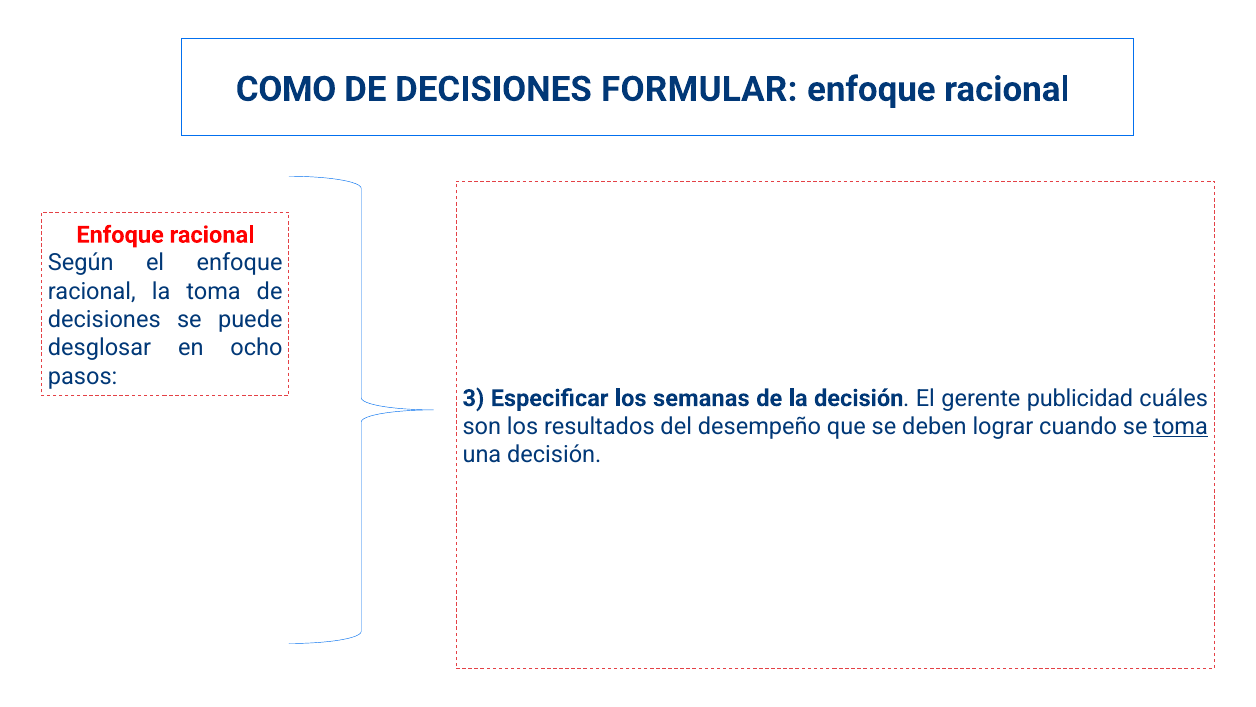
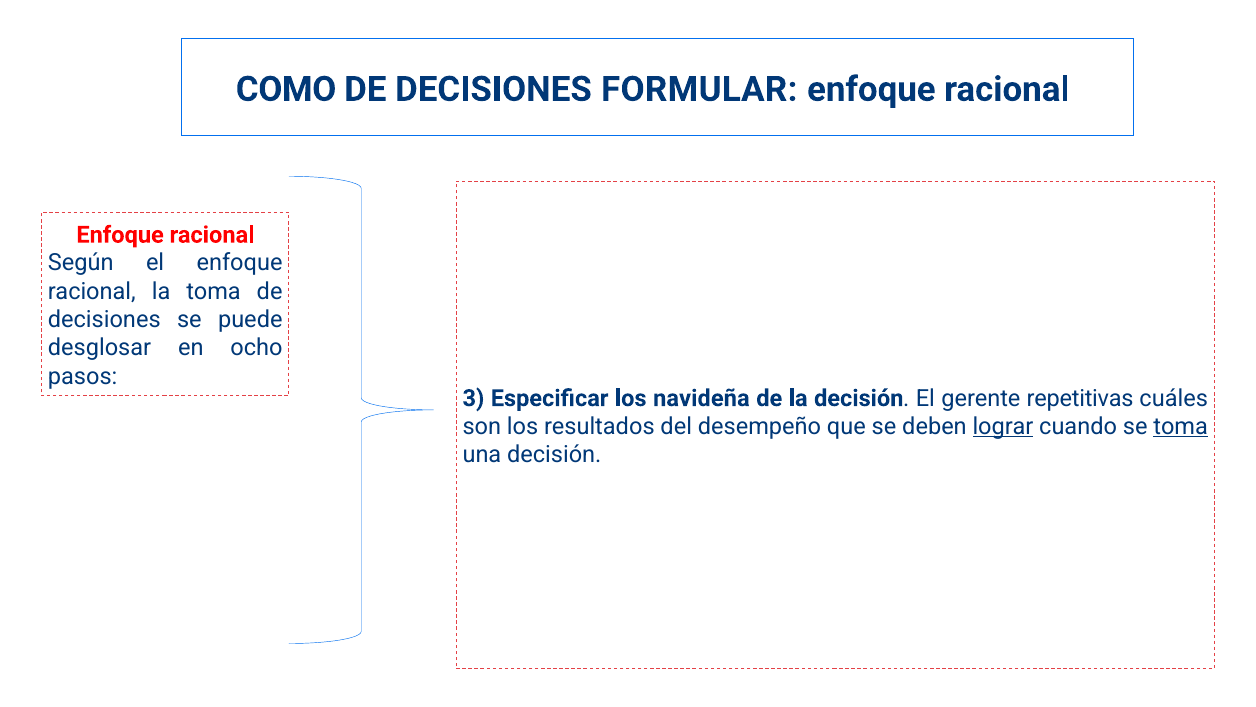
semanas: semanas -> navideña (701, 398)
publicidad: publicidad -> repetitivas (1080, 398)
lograr underline: none -> present (1003, 426)
